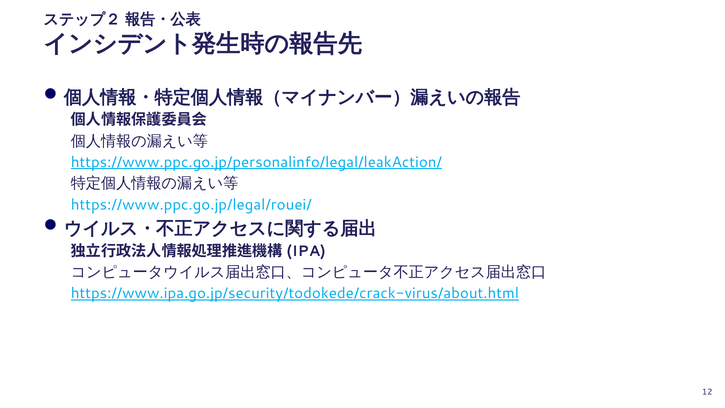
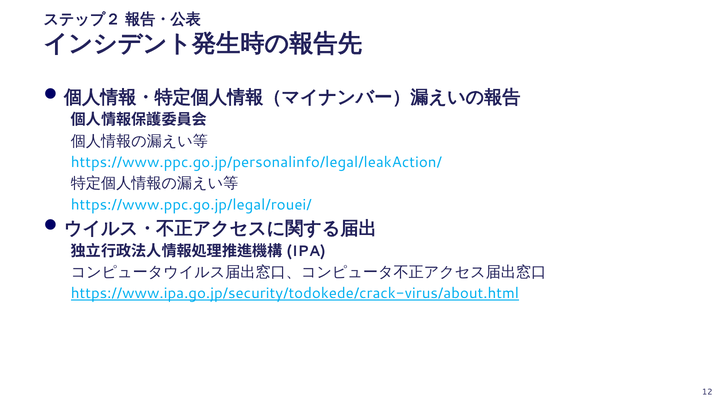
https://www.ppc.go.jp/personalinfo/legal/leakAction/ underline: present -> none (256, 162)
